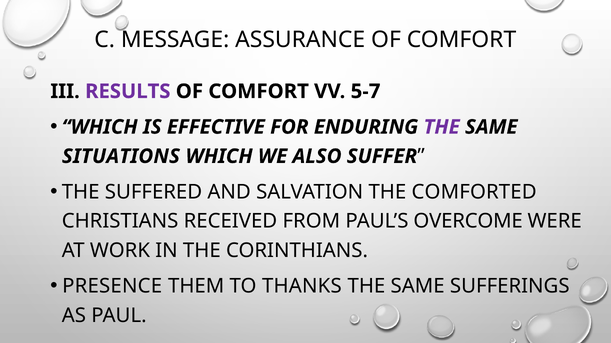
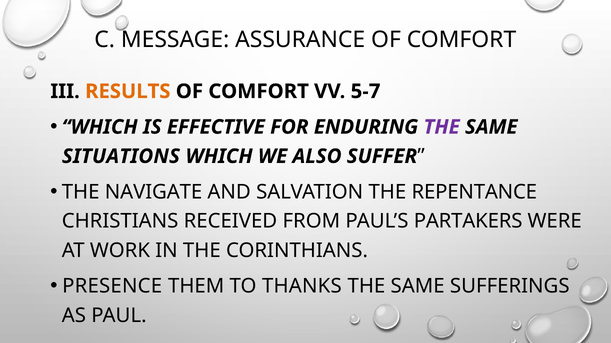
RESULTS colour: purple -> orange (128, 92)
SUFFERED: SUFFERED -> NAVIGATE (154, 192)
COMFORTED: COMFORTED -> REPENTANCE (474, 192)
OVERCOME: OVERCOME -> PARTAKERS (468, 222)
